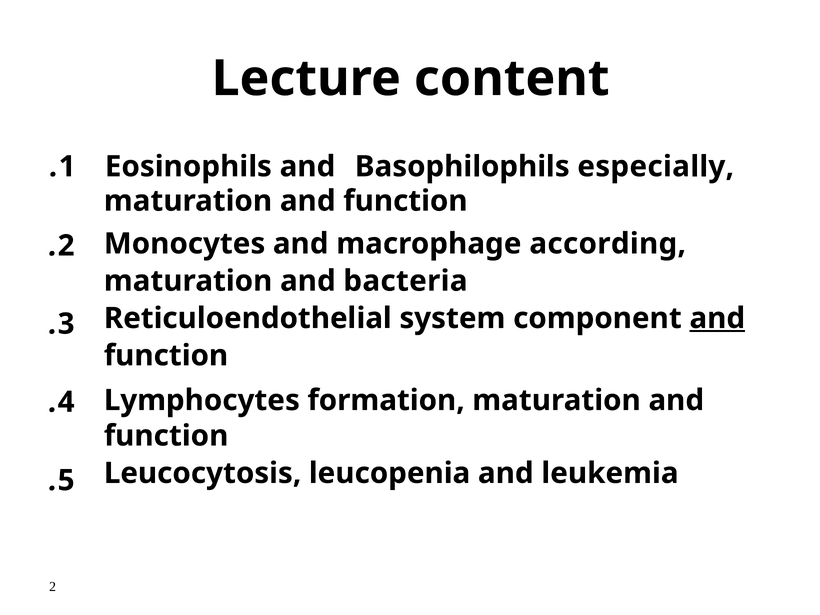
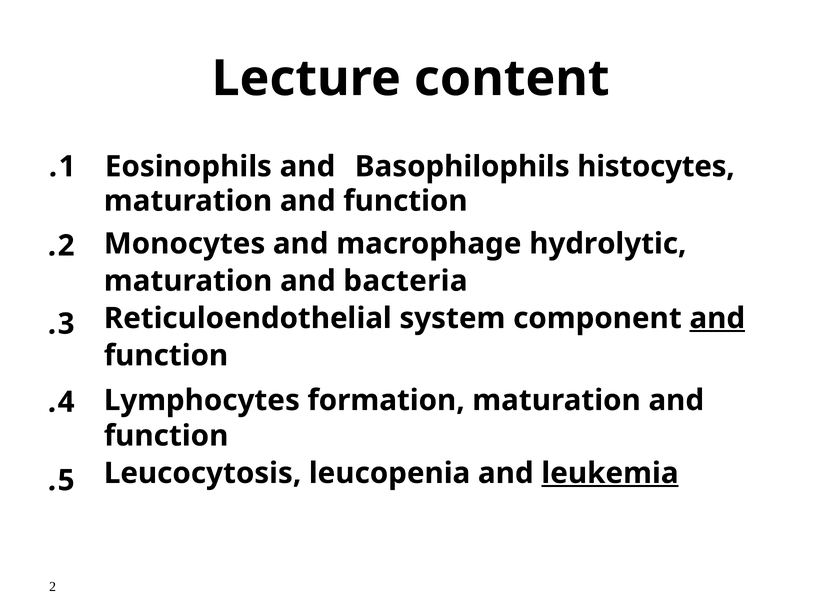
especially: especially -> histocytes (656, 166)
according: according -> hydrolytic (608, 244)
leukemia underline: none -> present (610, 473)
